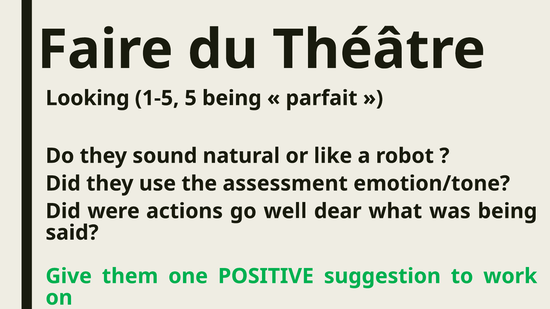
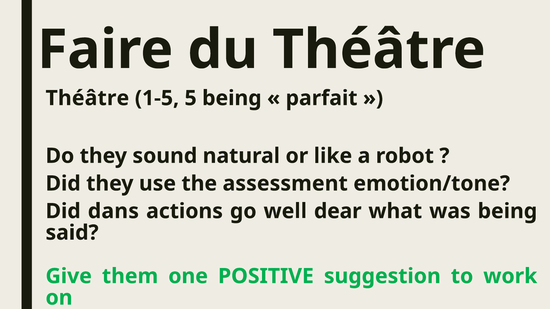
Looking: Looking -> Théâtre (87, 98)
were: were -> dans (113, 211)
